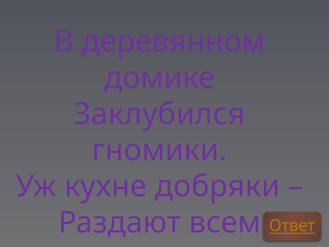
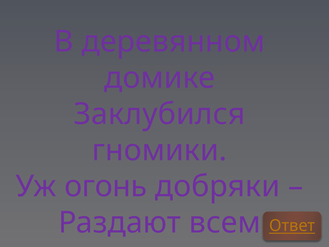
кухне: кухне -> огонь (106, 186)
